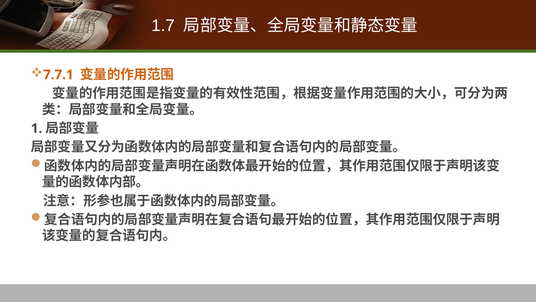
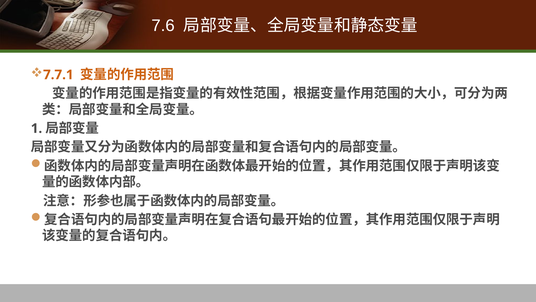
1.7: 1.7 -> 7.6 (163, 26)
